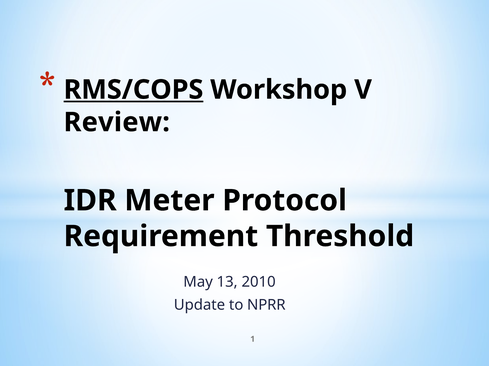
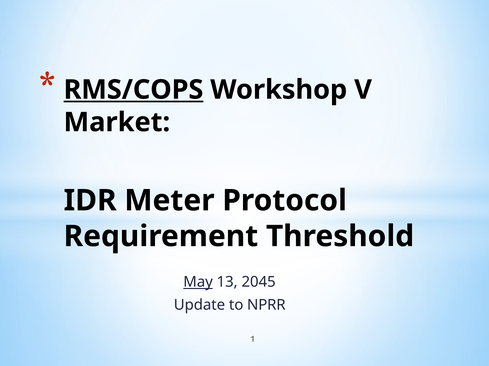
Review: Review -> Market (117, 123)
May underline: none -> present (198, 283)
2010: 2010 -> 2045 (259, 283)
